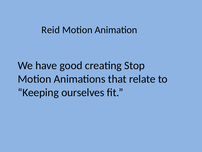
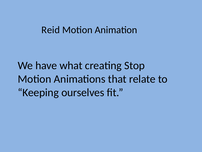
good: good -> what (71, 65)
